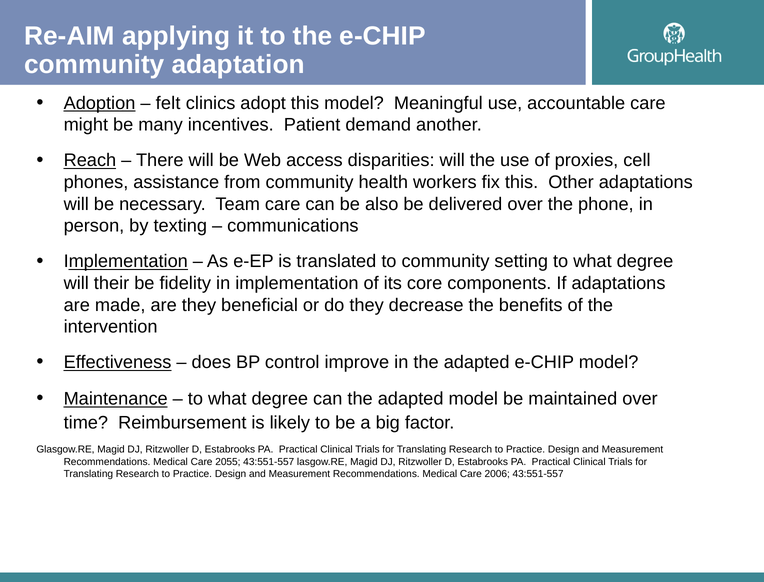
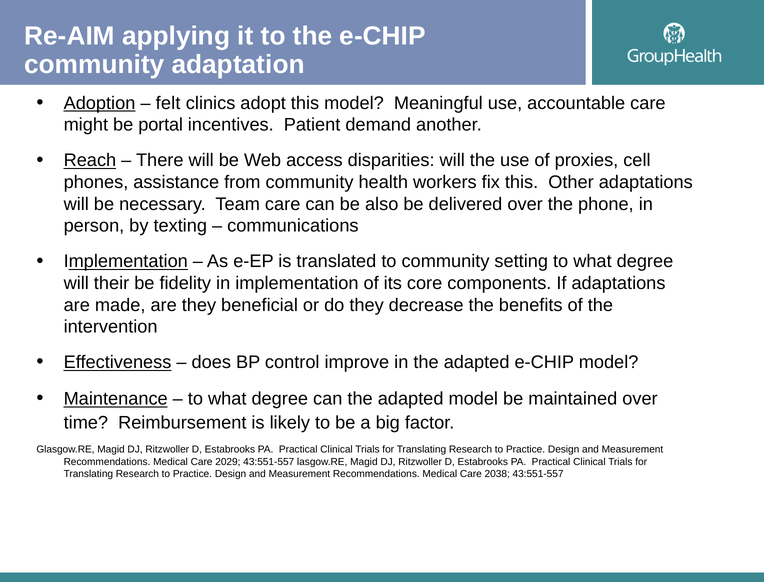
many: many -> portal (161, 125)
2055: 2055 -> 2029 (228, 462)
2006: 2006 -> 2038 (497, 474)
